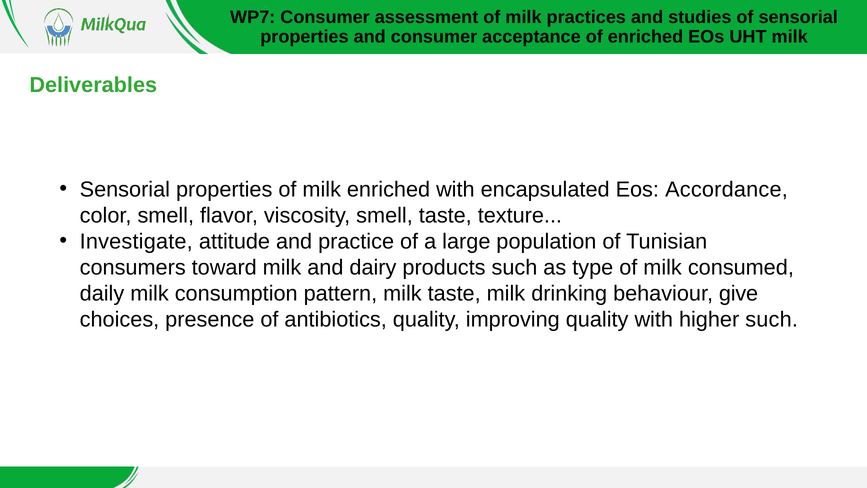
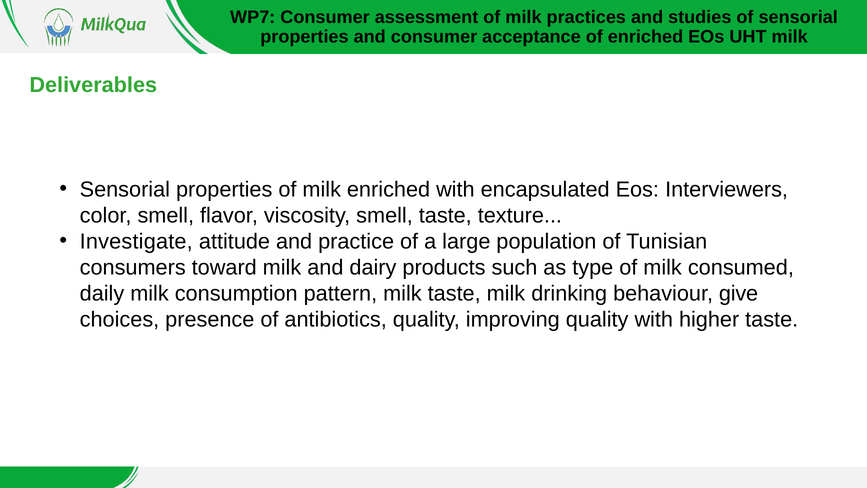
Accordance: Accordance -> Interviewers (727, 189)
higher such: such -> taste (772, 319)
